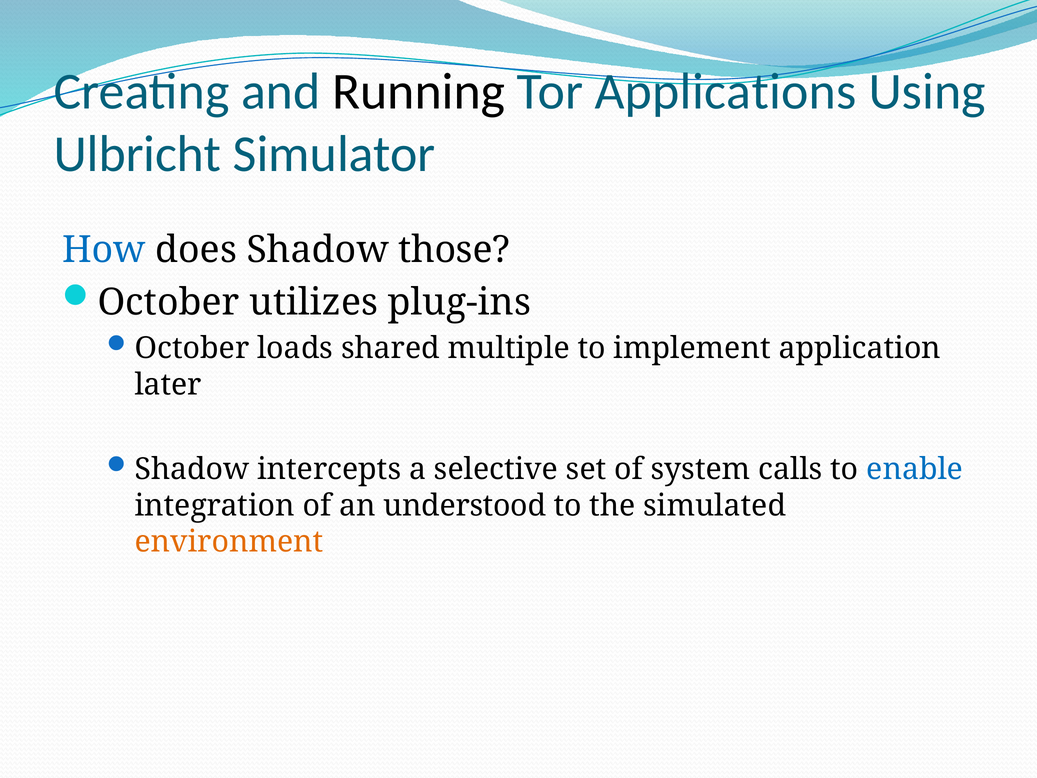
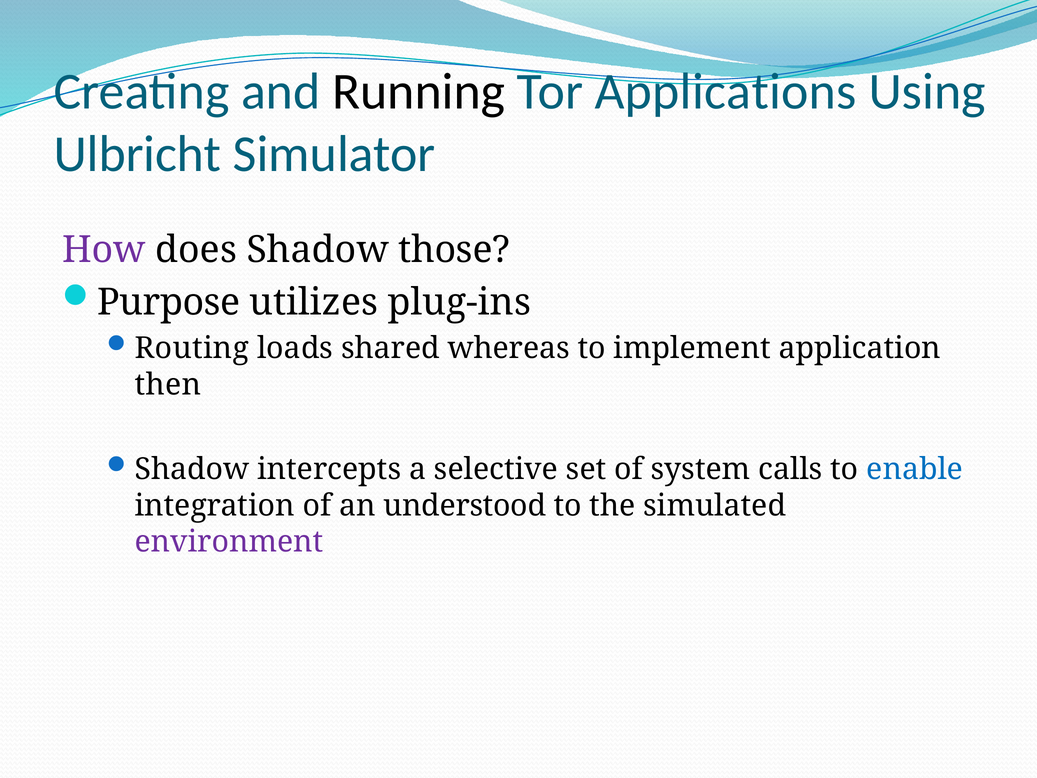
How colour: blue -> purple (104, 250)
October: October -> Purpose (169, 302)
October: October -> Routing (192, 348)
multiple: multiple -> whereas (509, 348)
later: later -> then (168, 384)
environment colour: orange -> purple (229, 542)
